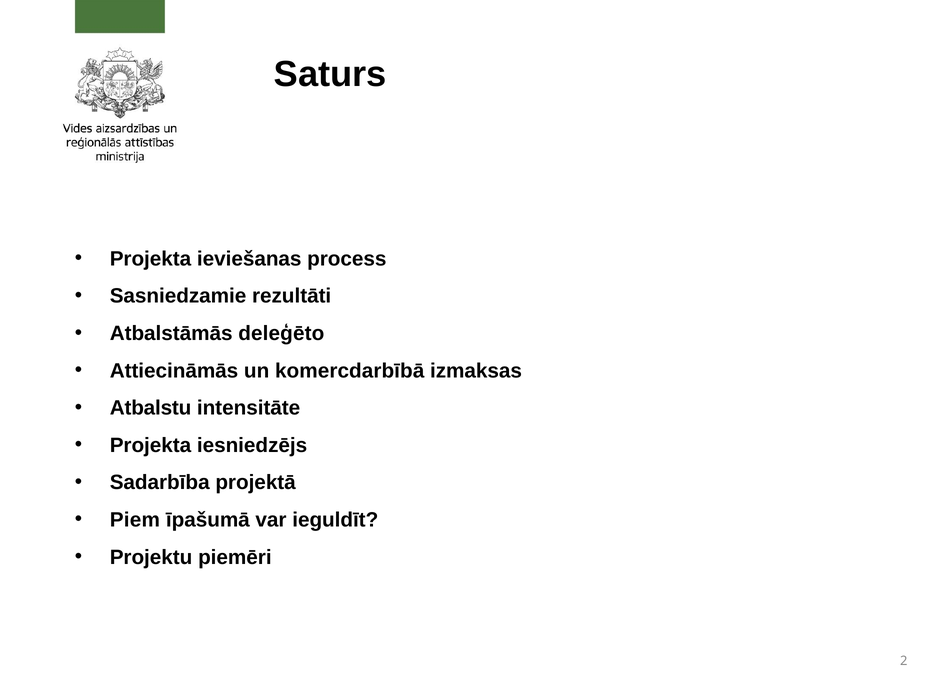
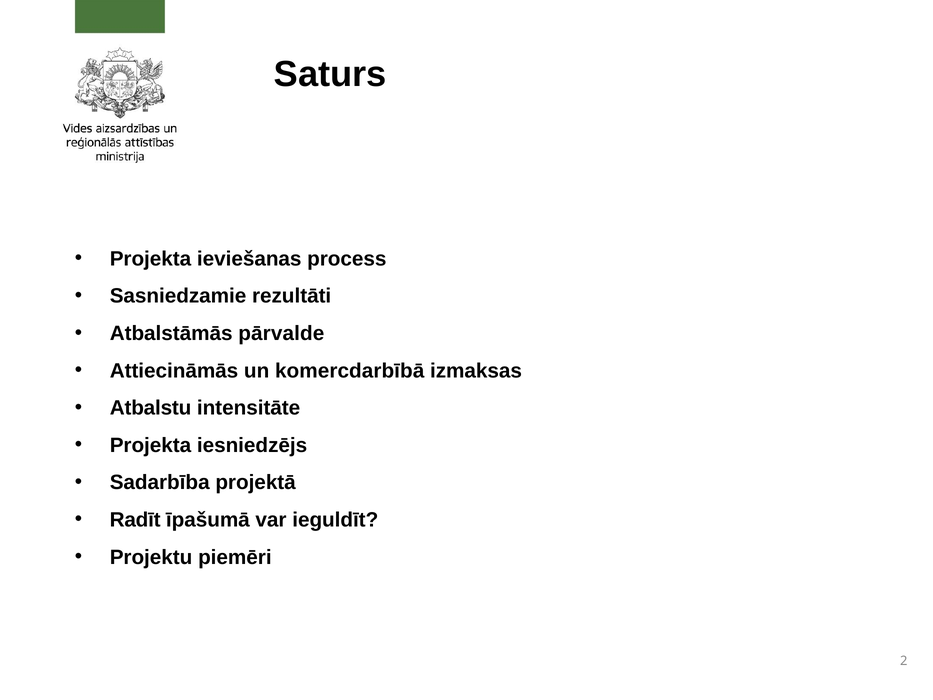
deleģēto: deleģēto -> pārvalde (281, 333)
Piem: Piem -> Radīt (135, 520)
